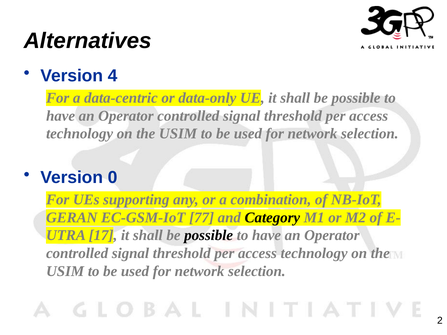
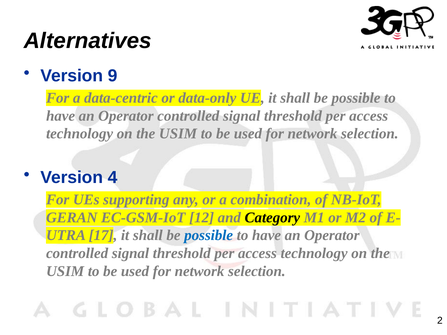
4: 4 -> 9 (113, 76)
0: 0 -> 4 (113, 178)
77: 77 -> 12 (202, 218)
possible colour: black -> blue (209, 236)
